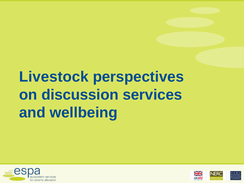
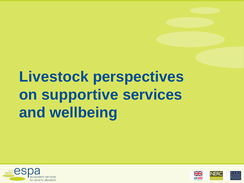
discussion: discussion -> supportive (80, 95)
